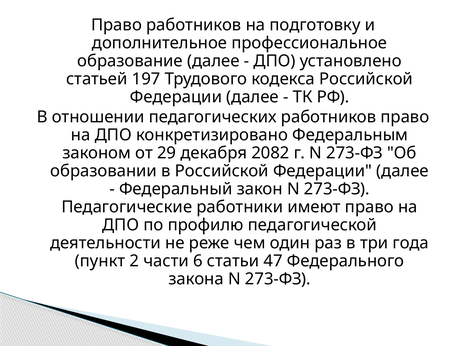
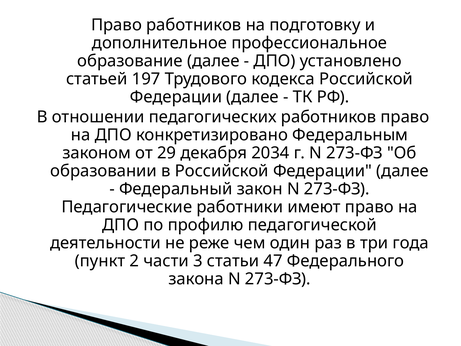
2082: 2082 -> 2034 (270, 153)
6: 6 -> 3 (198, 261)
